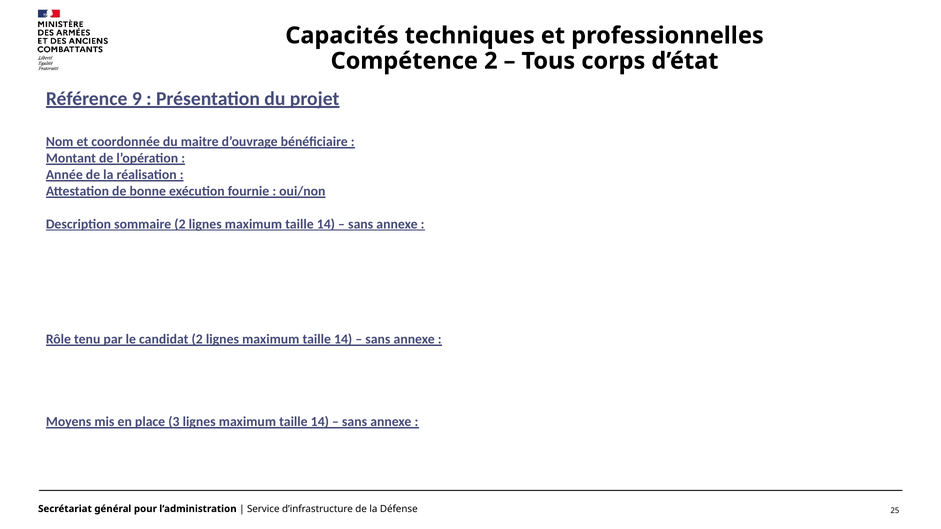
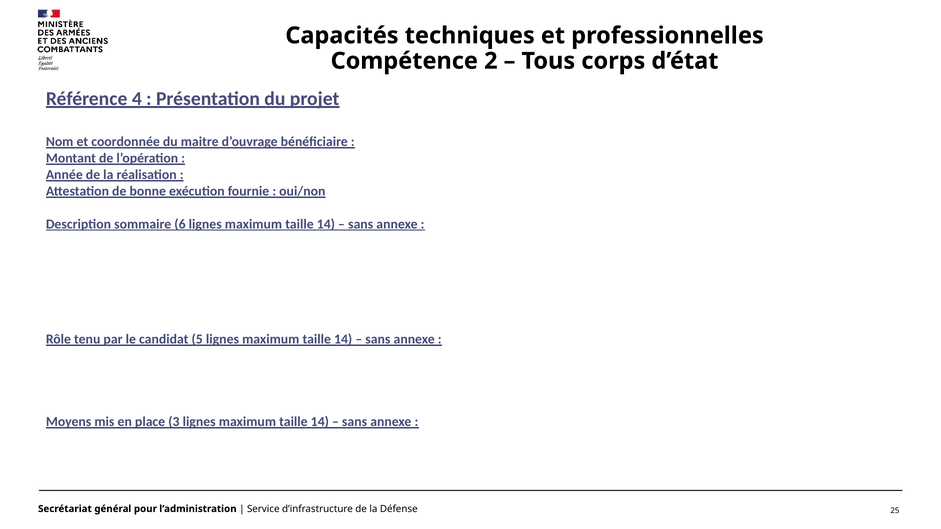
9: 9 -> 4 (137, 99)
sommaire 2: 2 -> 6 (180, 224)
candidat 2: 2 -> 5 (197, 340)
